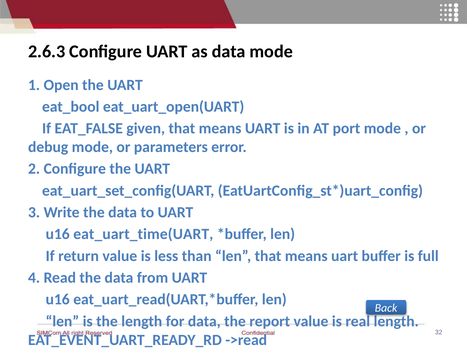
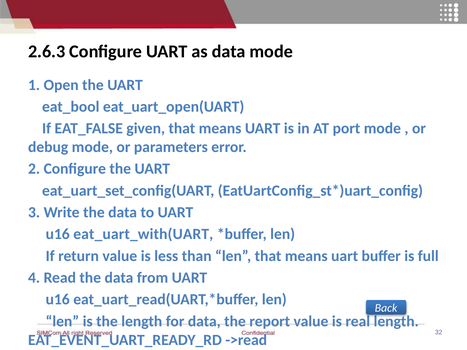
eat_uart_time(UART: eat_uart_time(UART -> eat_uart_with(UART (143, 234)
